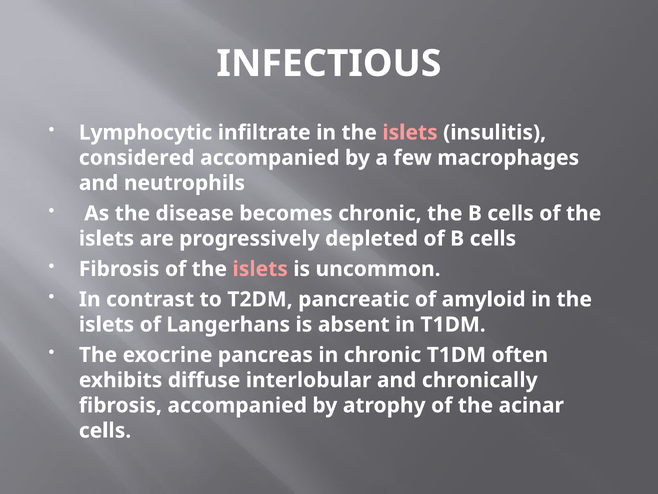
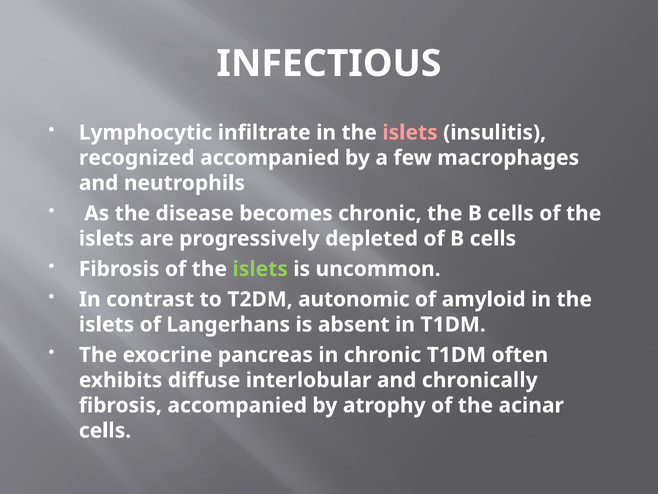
considered: considered -> recognized (137, 158)
islets colour: pink -> light green (260, 269)
pancreatic: pancreatic -> autonomic (354, 299)
